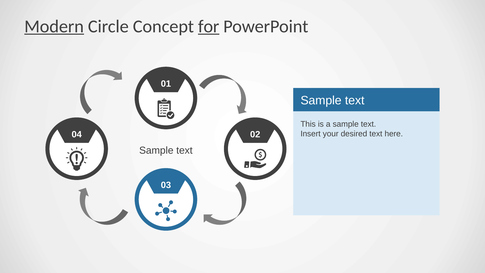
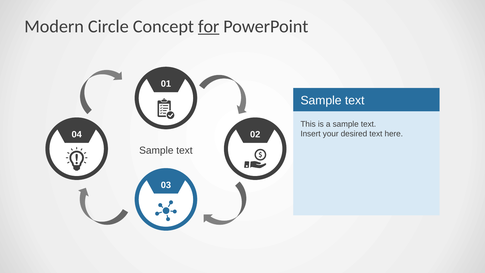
Modern underline: present -> none (54, 26)
